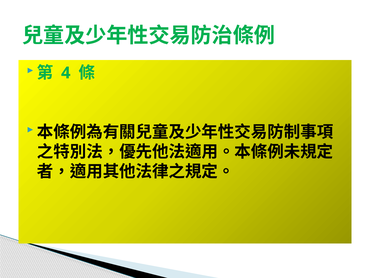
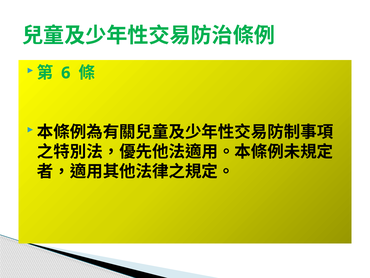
4: 4 -> 6 (66, 73)
